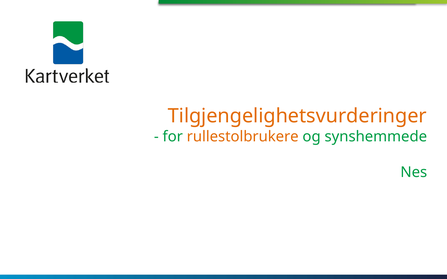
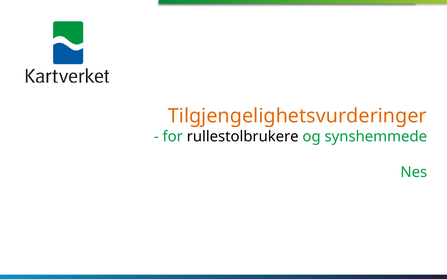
rullestolbrukere colour: orange -> black (243, 137)
